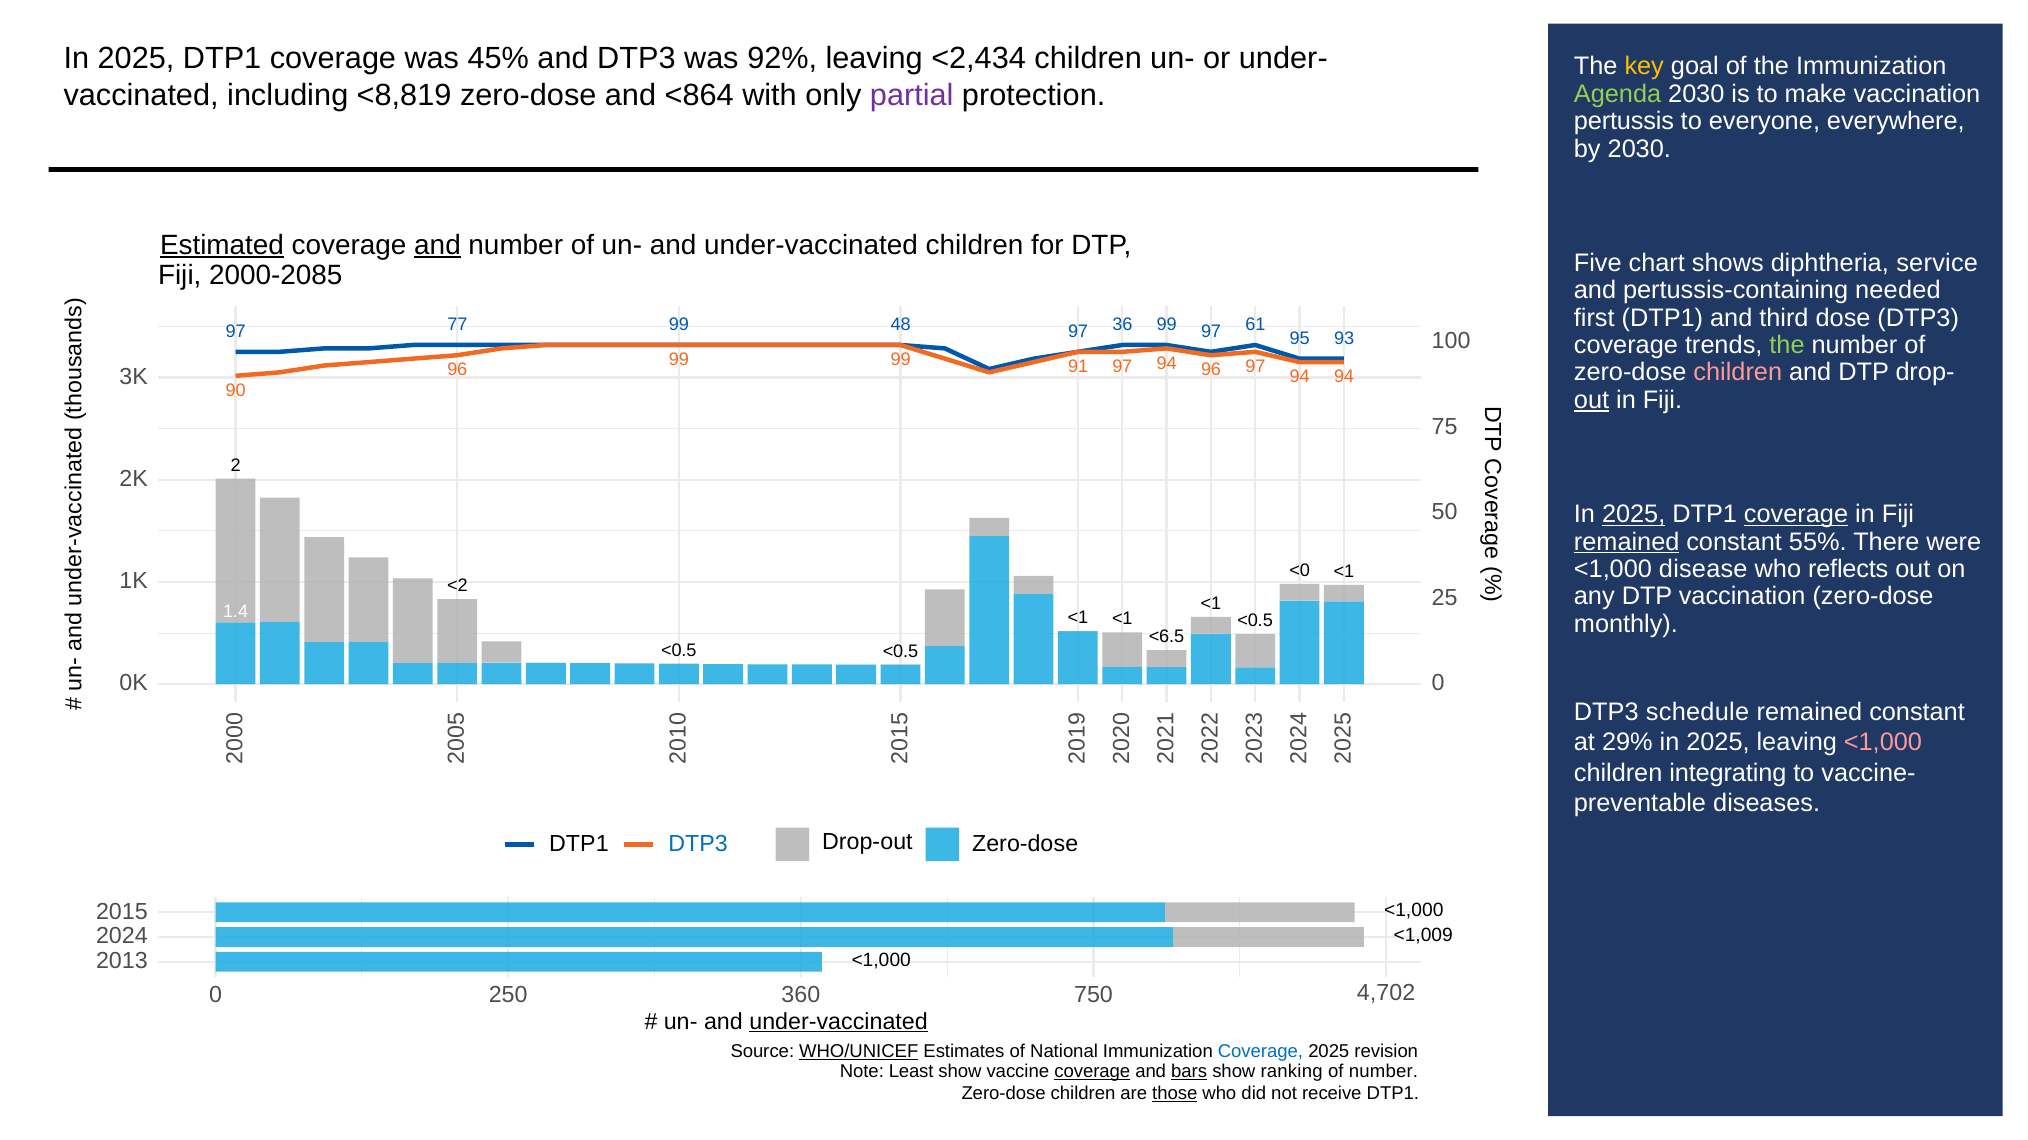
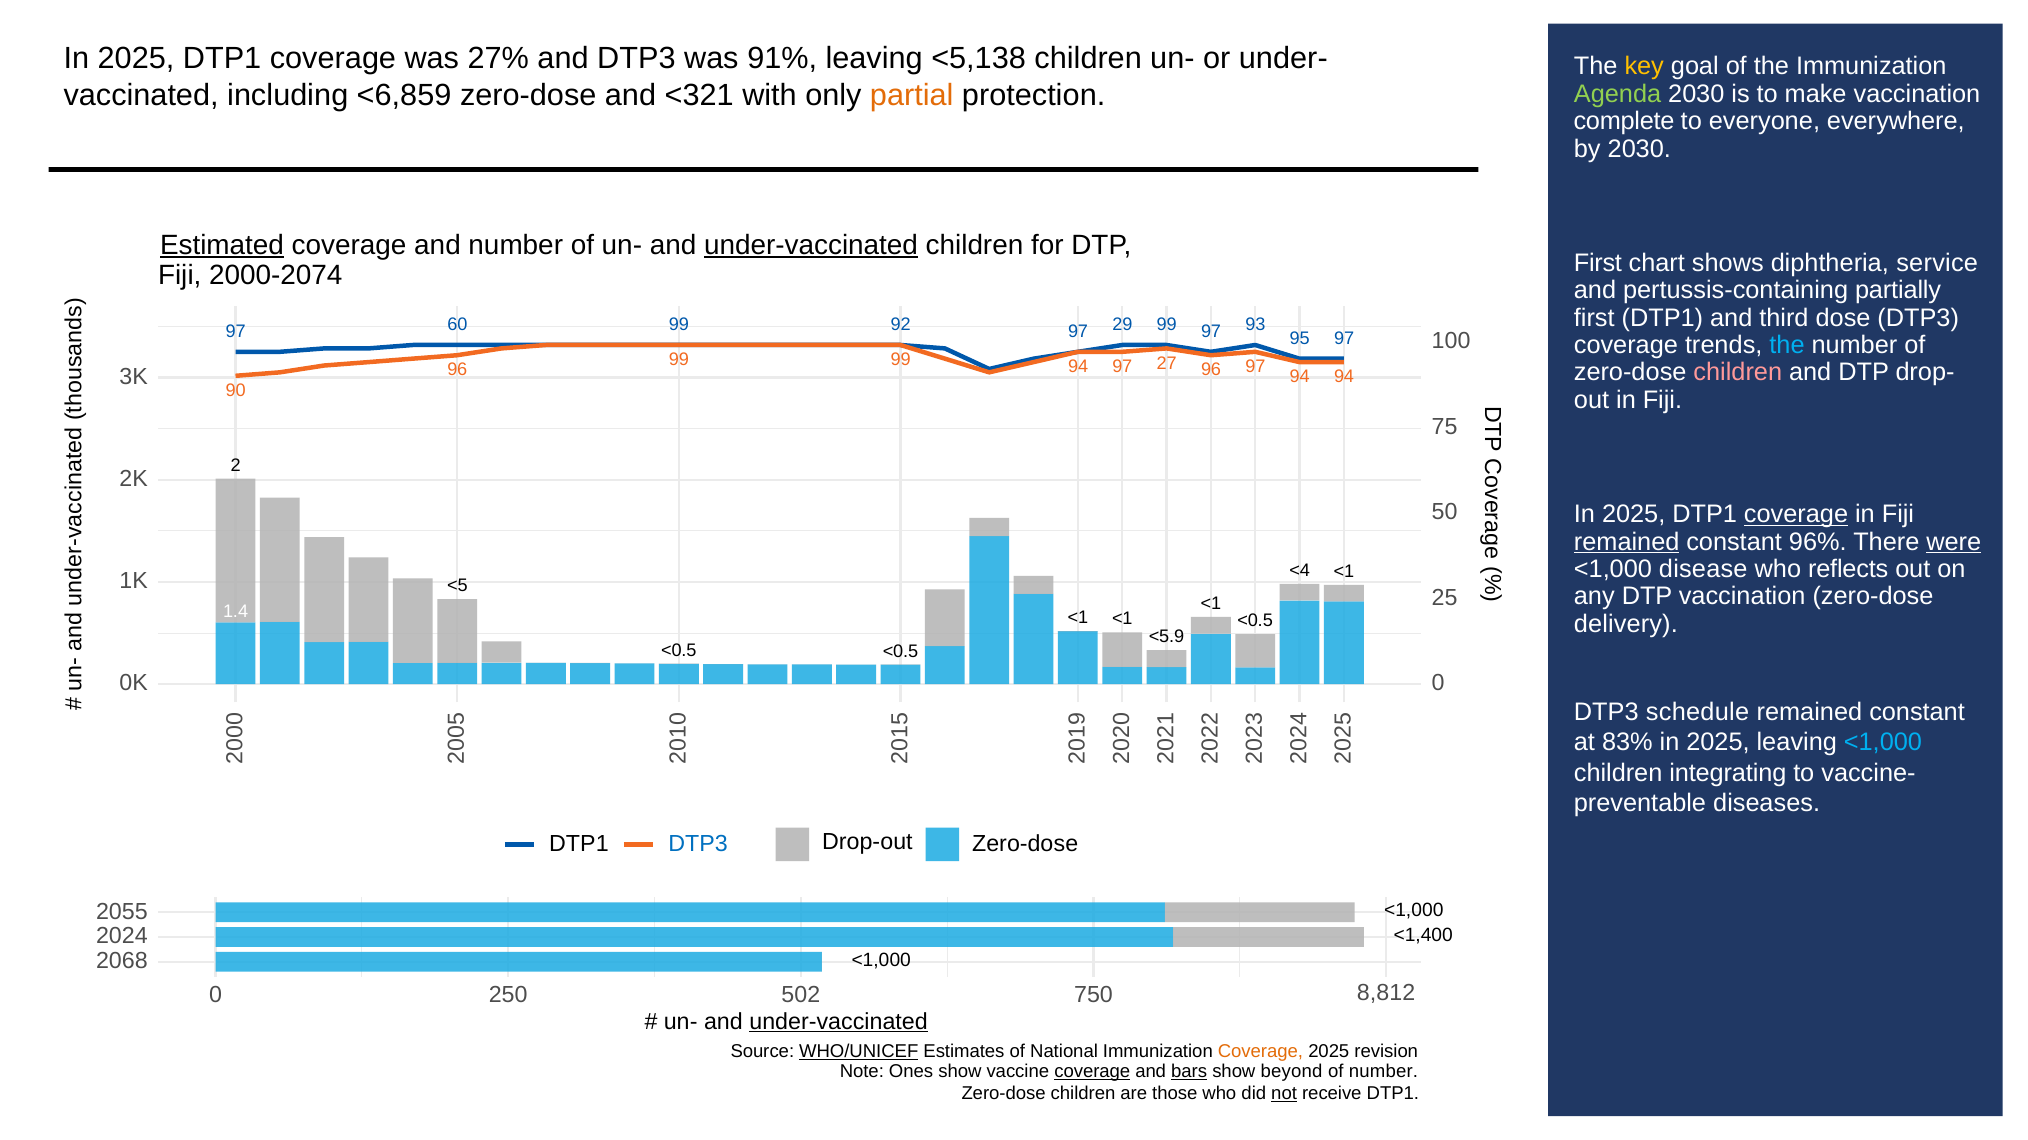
45%: 45% -> 27% (498, 58)
92%: 92% -> 91% (782, 58)
<2,434: <2,434 -> <5,138 (979, 58)
<8,819: <8,819 -> <6,859 (404, 95)
<864: <864 -> <321 (699, 95)
partial colour: purple -> orange (912, 95)
pertussis: pertussis -> complete (1624, 121)
and underline: present -> none (437, 245)
under-vaccinated underline: none -> present (811, 245)
Five: Five -> First (1598, 263)
2000-2085: 2000-2085 -> 2000-2074 (276, 275)
needed: needed -> partially (1898, 291)
77: 77 -> 60 (457, 325)
48: 48 -> 92 (901, 325)
36: 36 -> 29 (1122, 325)
61: 61 -> 93 (1255, 325)
95 93: 93 -> 97 (1344, 339)
the colour: light green -> light blue (1787, 345)
99 91: 91 -> 94 (1078, 367)
94: 94 -> 27 (1167, 363)
out underline: present -> none (1592, 400)
2025 underline: present -> none (1634, 515)
55%: 55% -> 96% (1818, 542)
were underline: none -> present (1954, 542)
<0: <0 -> <4 (1300, 571)
<2: <2 -> <5 (457, 586)
monthly: monthly -> delivery (1626, 624)
<6.5: <6.5 -> <5.9 (1167, 637)
29%: 29% -> 83% (1627, 743)
<1,000 colour: pink -> light blue (1883, 743)
2015: 2015 -> 2055 (122, 912)
<1,009: <1,009 -> <1,400 (1423, 936)
2013: 2013 -> 2068 (122, 961)
360: 360 -> 502 (801, 995)
4,702: 4,702 -> 8,812 (1386, 993)
Coverage colour: blue -> orange (1260, 1052)
Least: Least -> Ones (911, 1072)
ranking: ranking -> beyond (1292, 1072)
those underline: present -> none (1175, 1094)
not underline: none -> present (1284, 1094)
